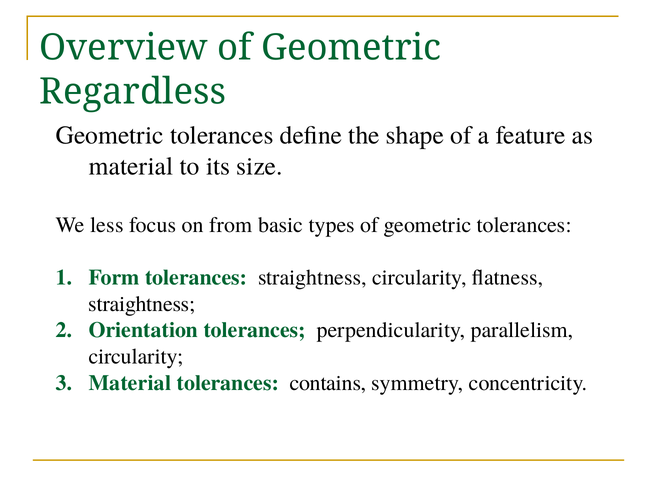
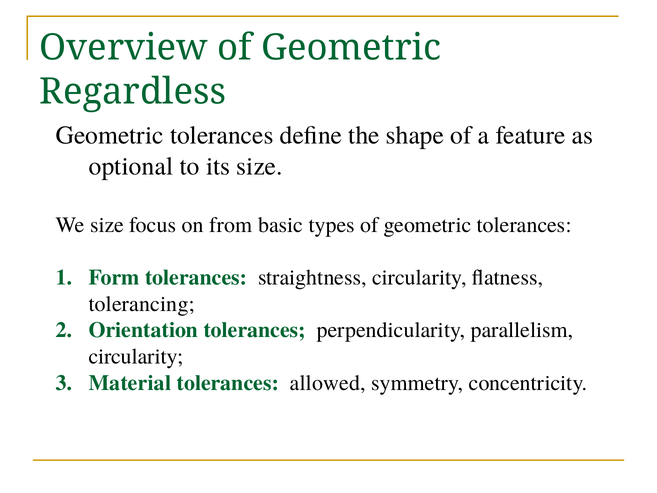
material: material -> optional (131, 166)
We less: less -> size (107, 225)
straightness: straightness -> tolerancing (142, 304)
contains: contains -> allowed (328, 383)
